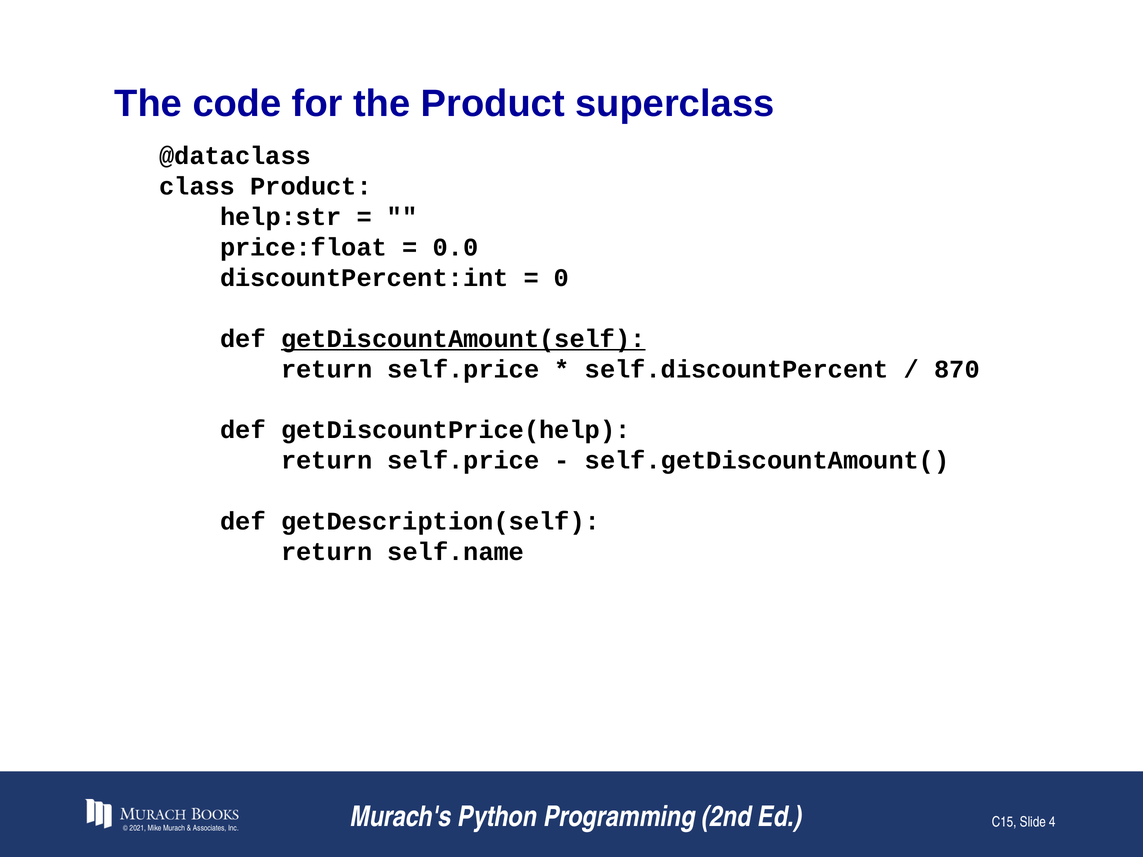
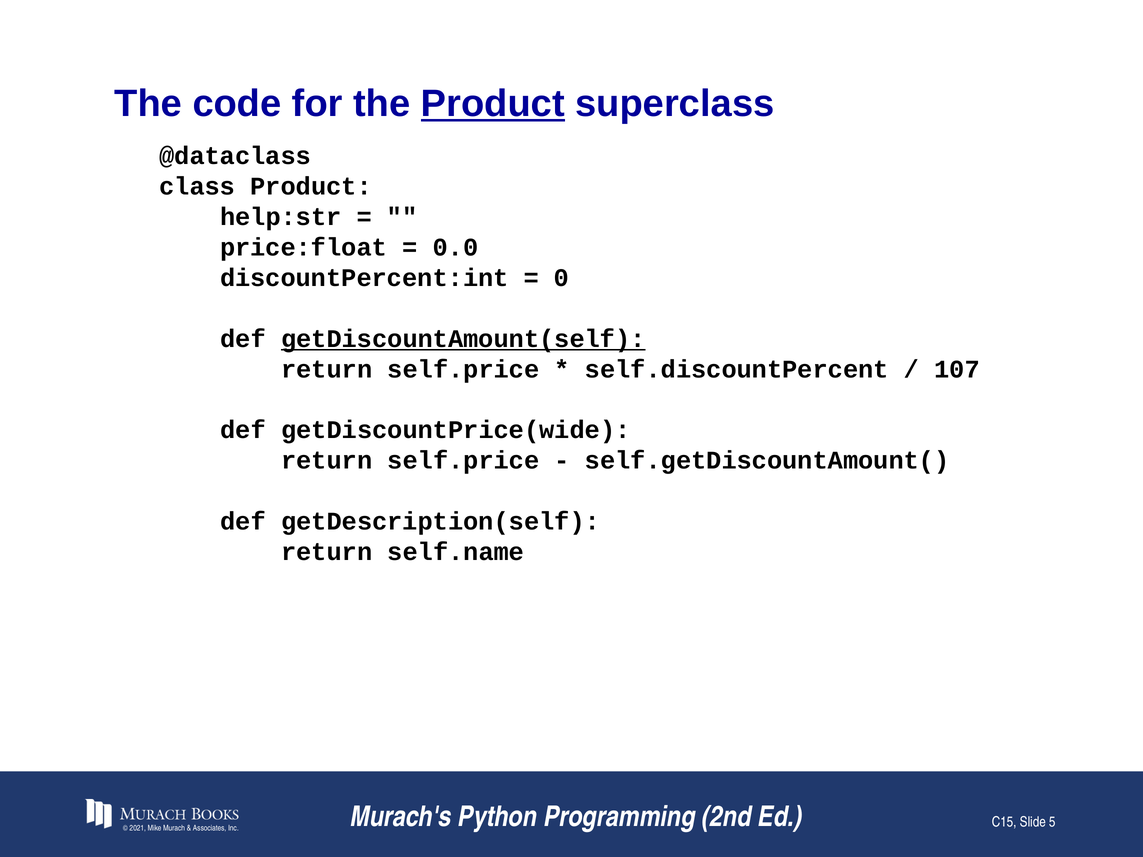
Product underline: none -> present (493, 104)
870: 870 -> 107 (957, 369)
getDiscountPrice(help: getDiscountPrice(help -> getDiscountPrice(wide (456, 430)
4: 4 -> 5 (1052, 822)
